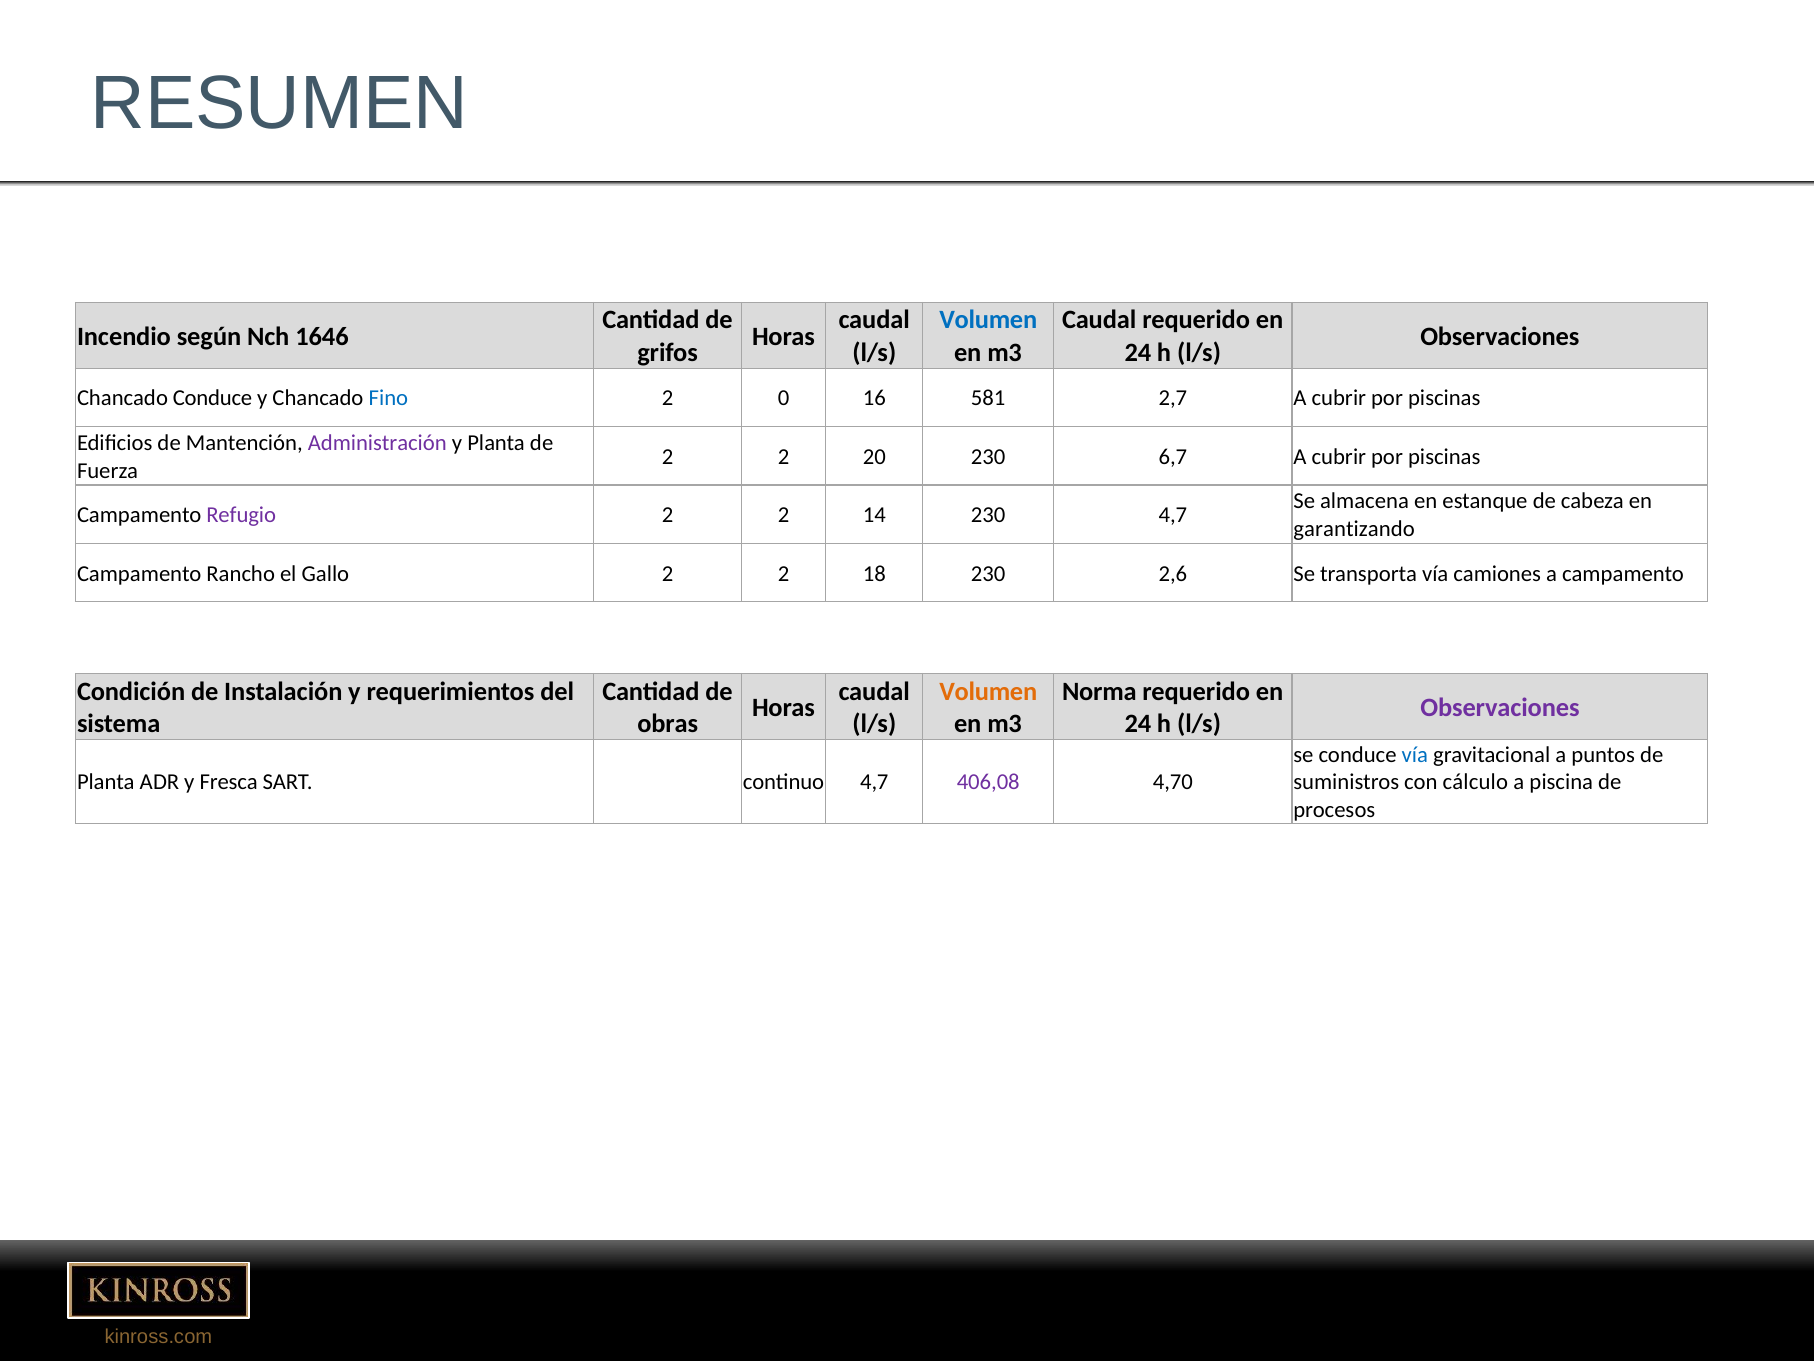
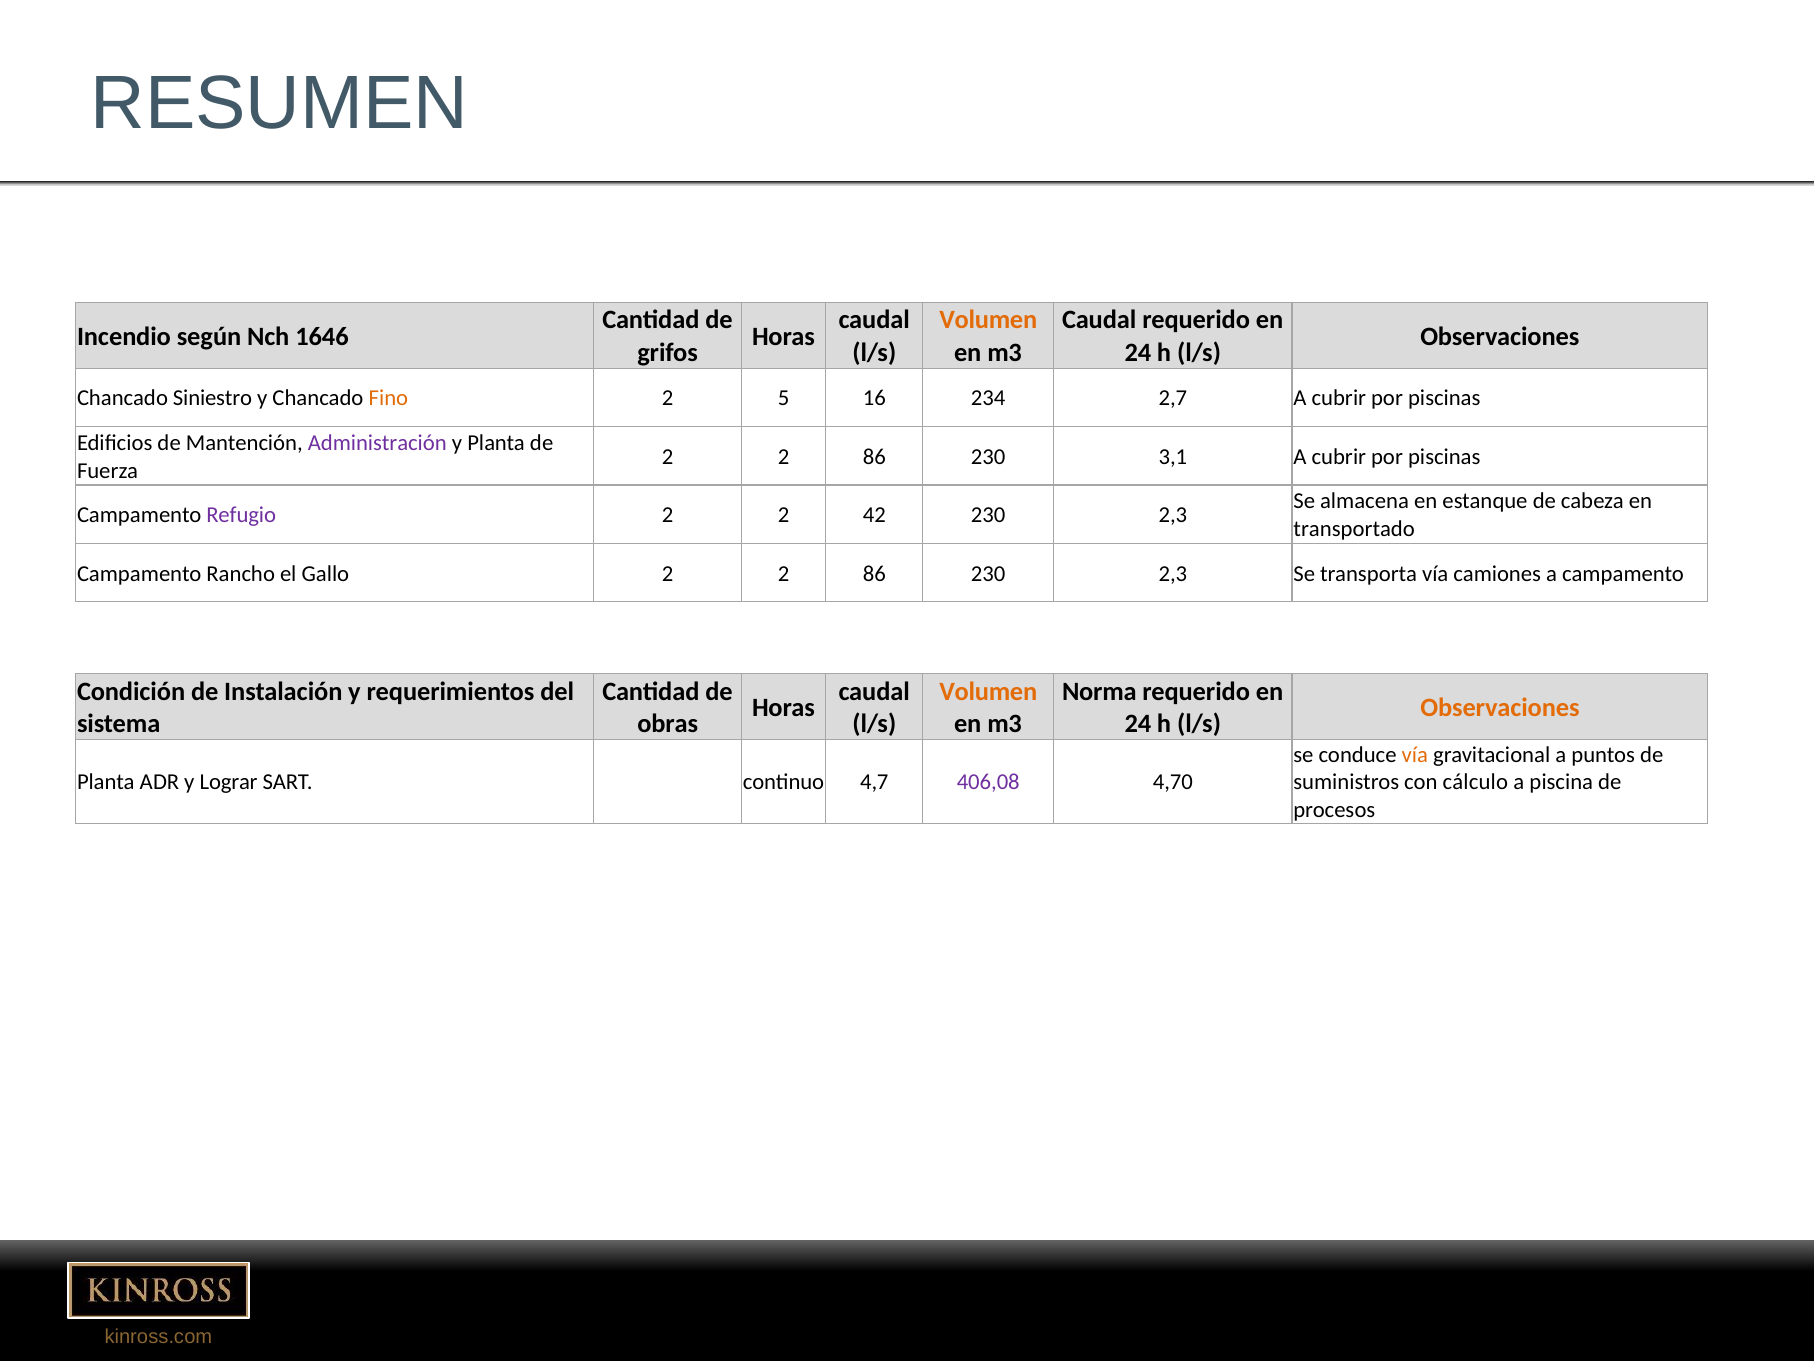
Volumen colour: blue -> orange (988, 320)
Chancado Conduce: Conduce -> Siniestro (212, 398)
Fino colour: blue -> orange (388, 398)
0: 0 -> 5 (784, 398)
581: 581 -> 234 (988, 398)
20: 20 -> 86 (874, 457)
6,7: 6,7 -> 3,1 (1173, 457)
14: 14 -> 42 (874, 515)
4,7: 4,7 -> 2,3 (1173, 515)
garantizando: garantizando -> transportado (1354, 529)
Gallo 2 2 18: 18 -> 86 (874, 573)
2,6: 2,6 -> 2,3 (1173, 573)
Observaciones colour: purple -> orange (1500, 707)
vía colour: blue -> orange (1415, 754)
Fresca: Fresca -> Lograr (229, 782)
